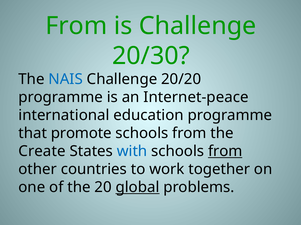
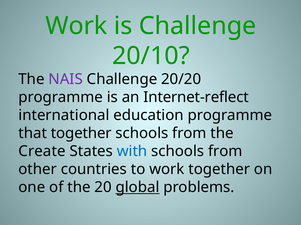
From: From -> Work (76, 26)
20/30: 20/30 -> 20/10 (151, 56)
NAIS colour: blue -> purple (66, 79)
Internet-peace: Internet-peace -> Internet-reflect (196, 97)
that promote: promote -> together (81, 134)
from underline: present -> none (225, 152)
